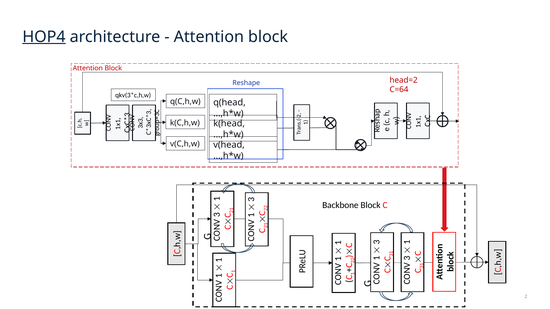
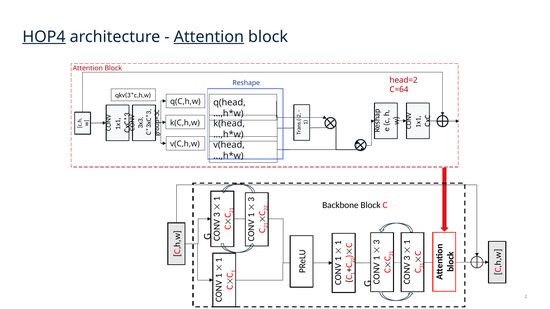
Attention underline: none -> present (209, 37)
